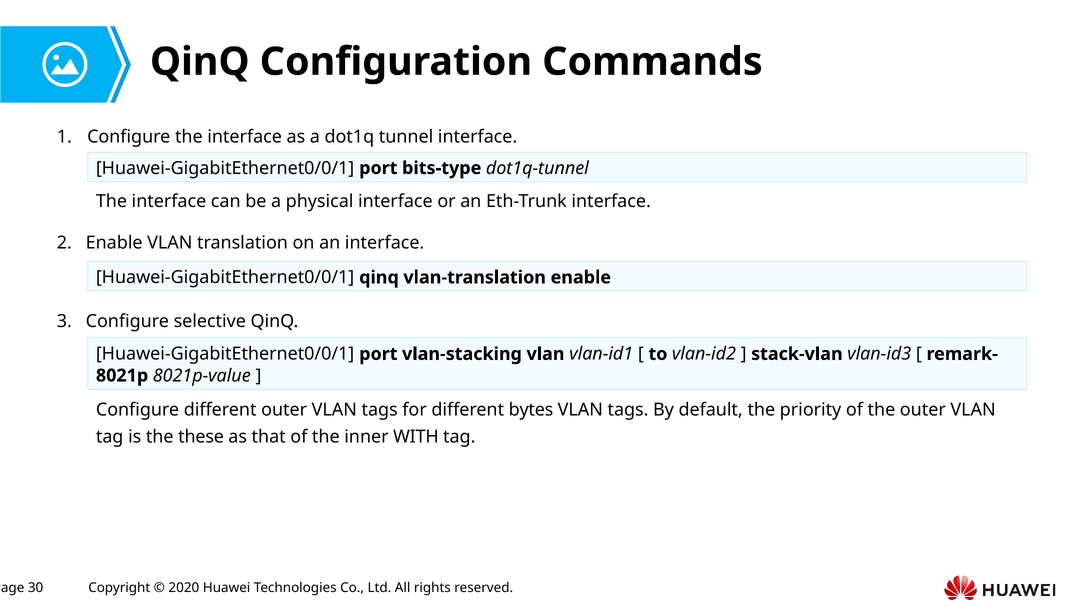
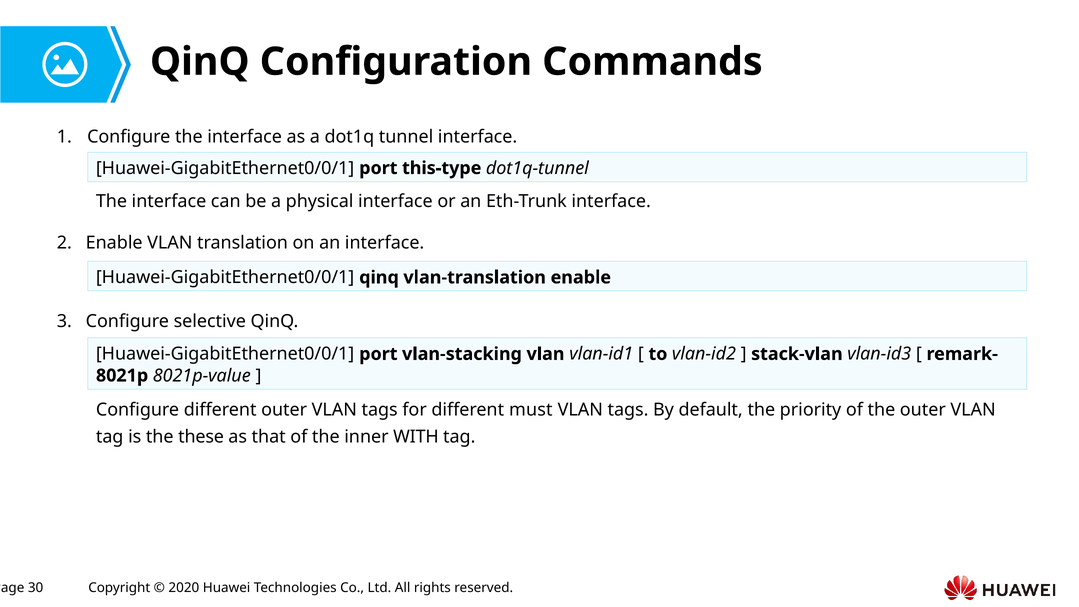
bits-type: bits-type -> this-type (442, 168)
bytes: bytes -> must (531, 410)
